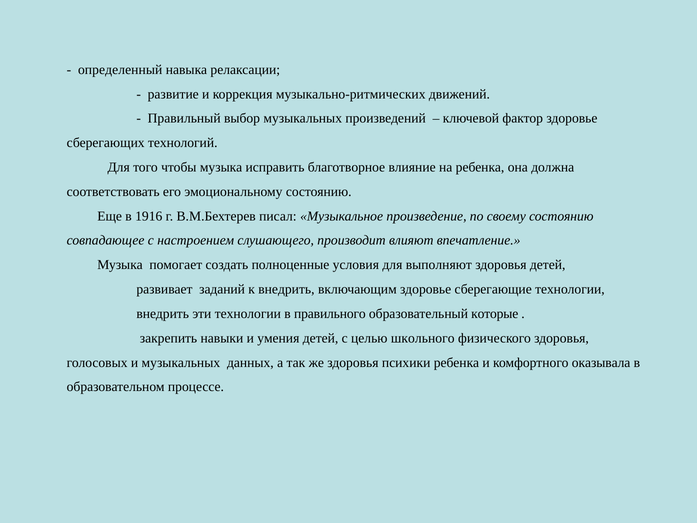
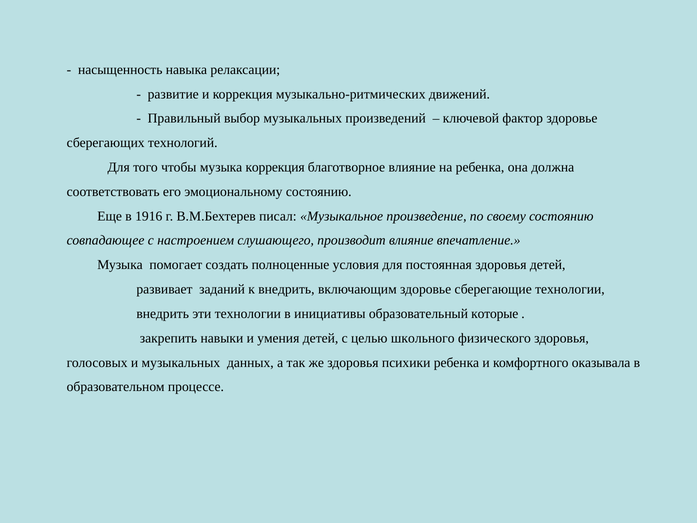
определенный: определенный -> насыщенность (120, 70)
музыка исправить: исправить -> коррекция (275, 167)
производит влияют: влияют -> влияние (411, 240)
выполняют: выполняют -> постоянная (439, 265)
правильного: правильного -> инициативы (330, 314)
